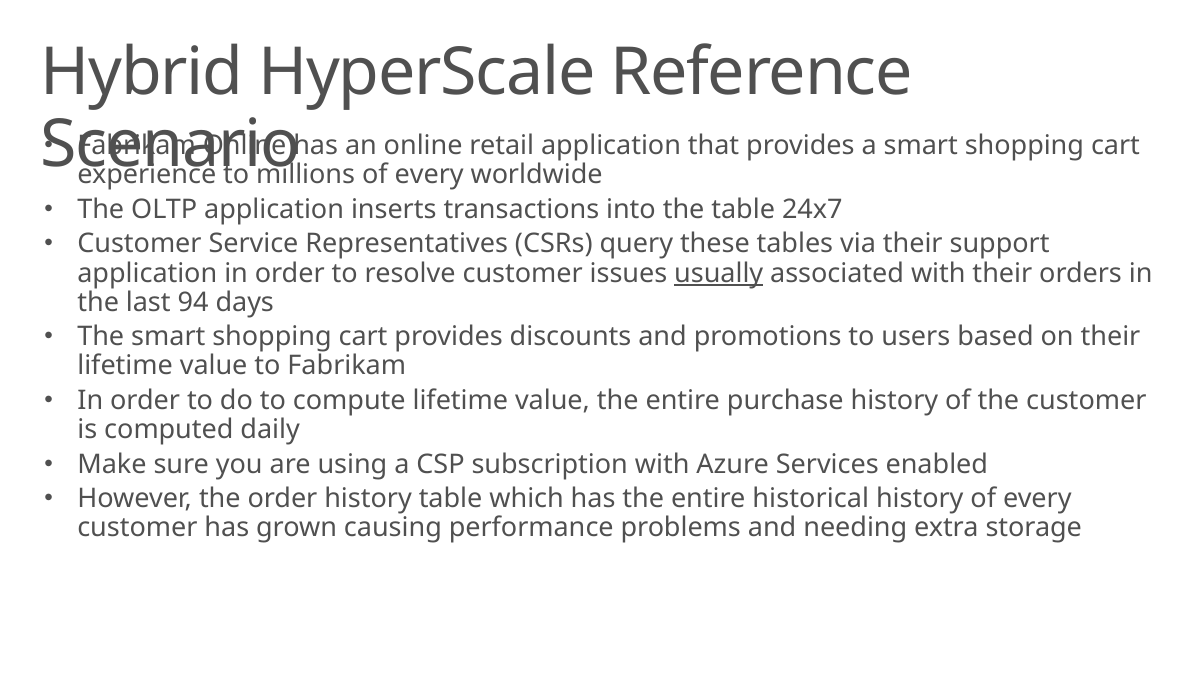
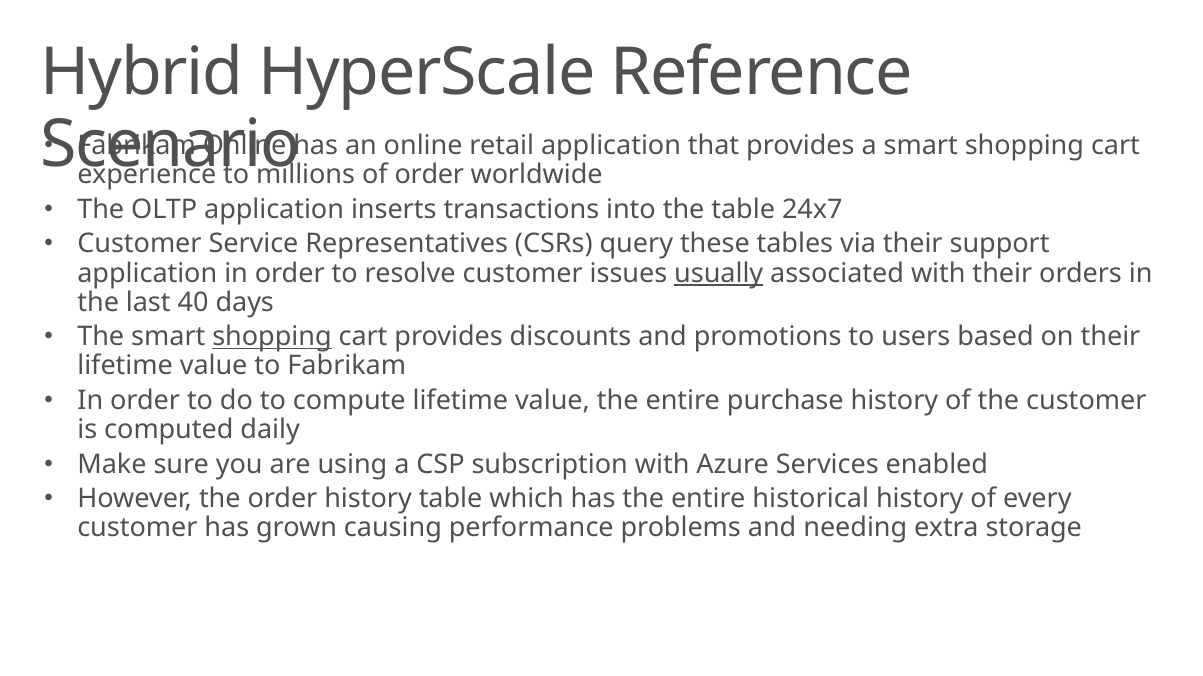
every: every -> order (429, 175)
94: 94 -> 40 (193, 303)
shopping underline: none -> present (272, 337)
